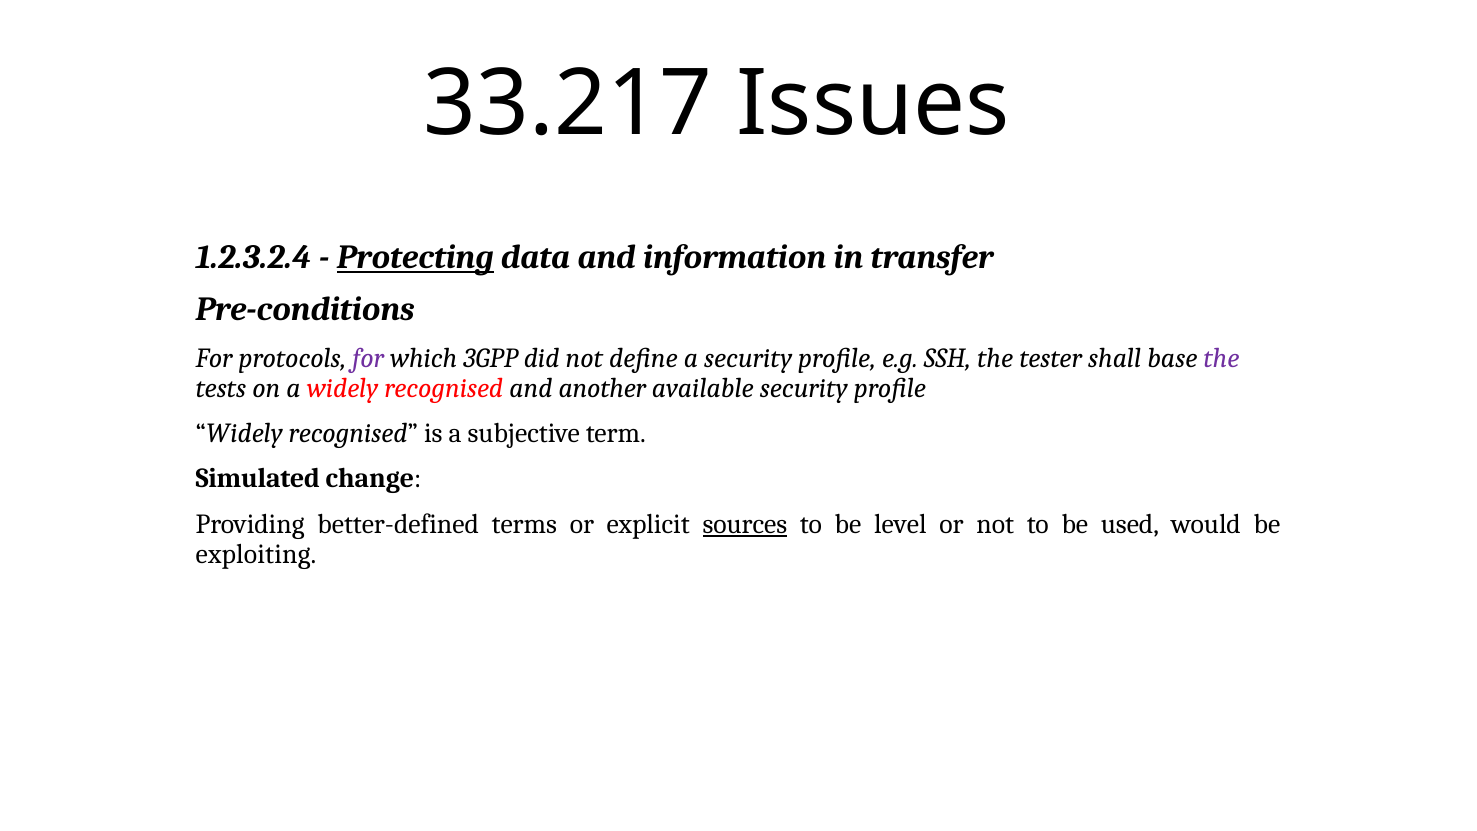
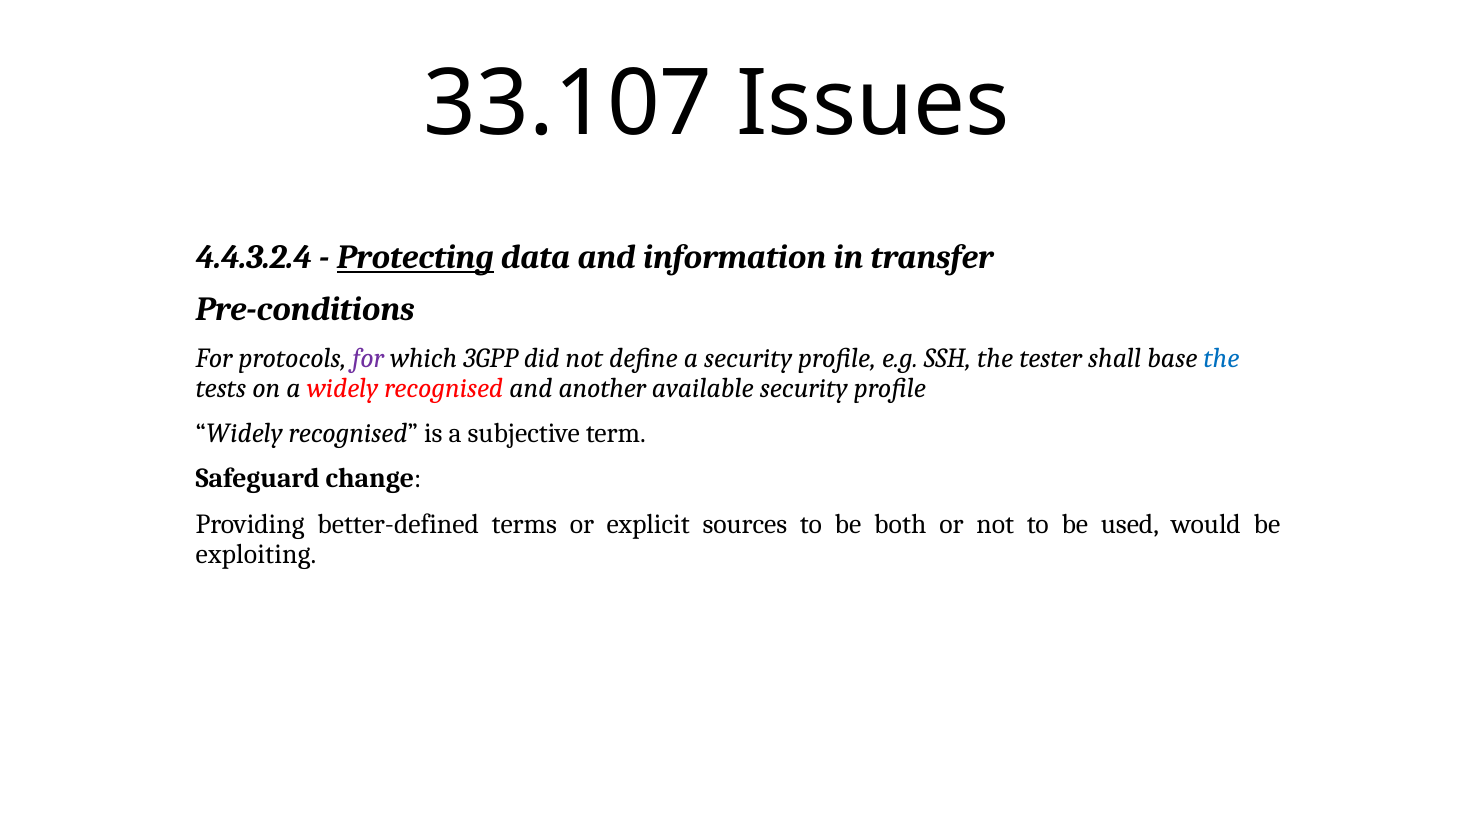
33.217: 33.217 -> 33.107 (568, 104)
1.2.3.2.4: 1.2.3.2.4 -> 4.4.3.2.4 (254, 258)
the colour: purple -> blue (1221, 358)
Simulated: Simulated -> Safeguard (258, 479)
sources underline: present -> none (745, 524)
level: level -> both (900, 524)
